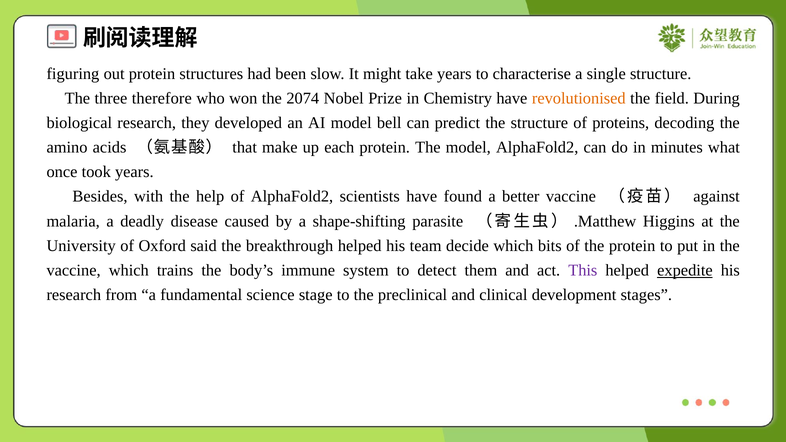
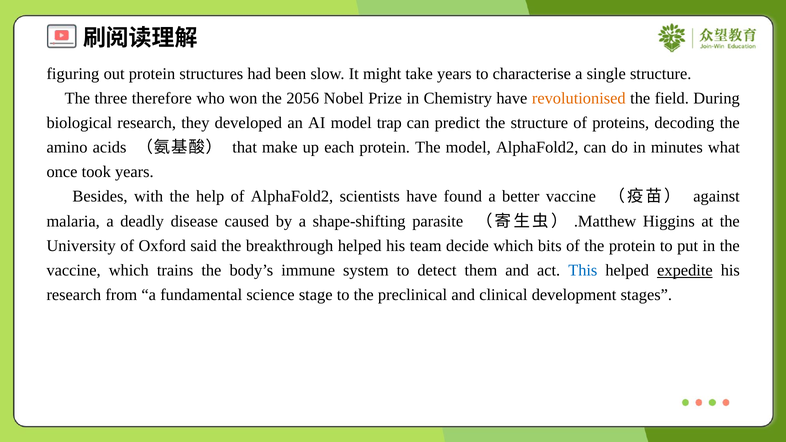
2074: 2074 -> 2056 (303, 98)
bell: bell -> trap (389, 123)
This colour: purple -> blue (583, 270)
